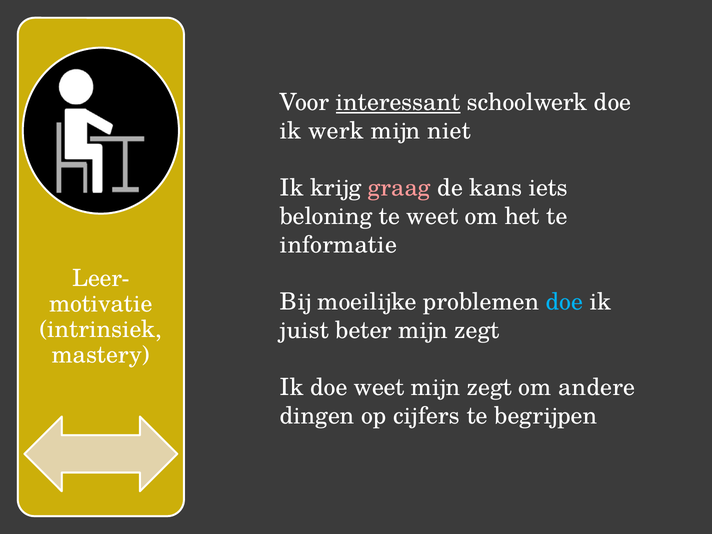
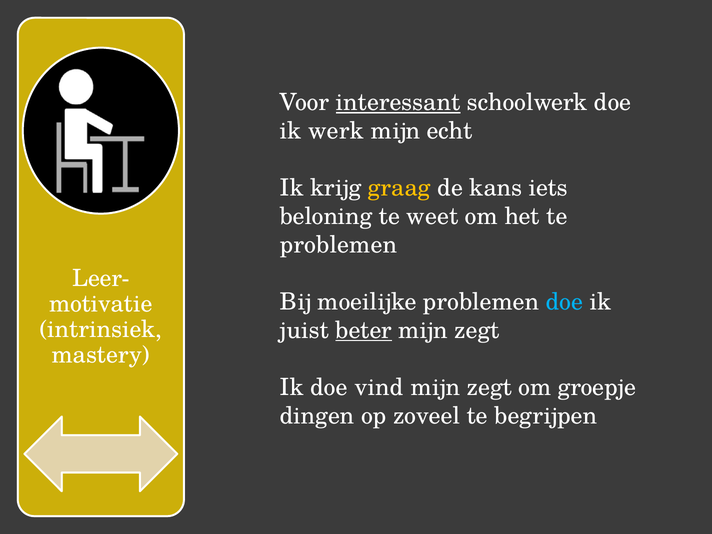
niet: niet -> echt (450, 131)
graag colour: pink -> yellow (399, 188)
informatie: informatie -> problemen (338, 245)
beter underline: none -> present (364, 330)
doe weet: weet -> vind (379, 387)
andere: andere -> groepje (597, 387)
cijfers: cijfers -> zoveel (427, 416)
